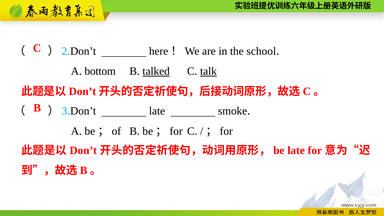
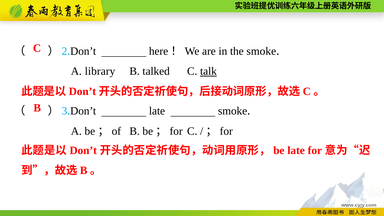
the school: school -> smoke (261, 51)
bottom: bottom -> library (100, 71)
talked underline: present -> none (156, 71)
